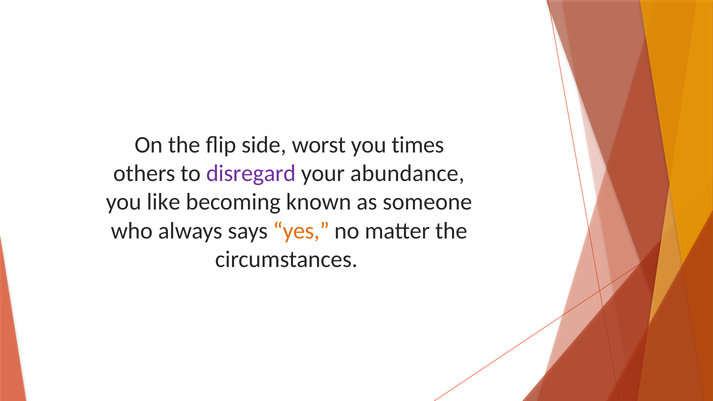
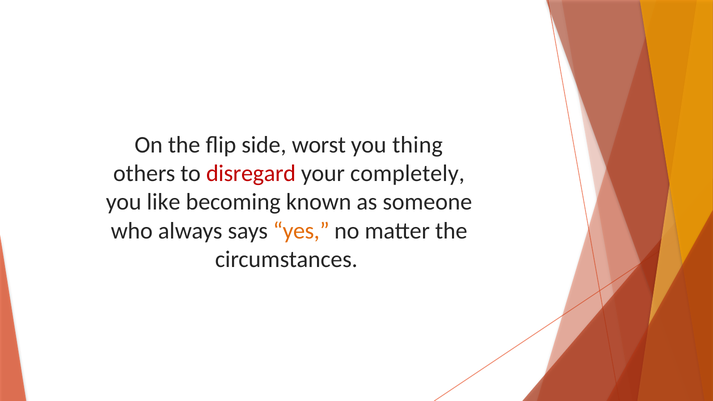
times: times -> thing (418, 145)
disregard colour: purple -> red (251, 174)
abundance: abundance -> completely (407, 174)
